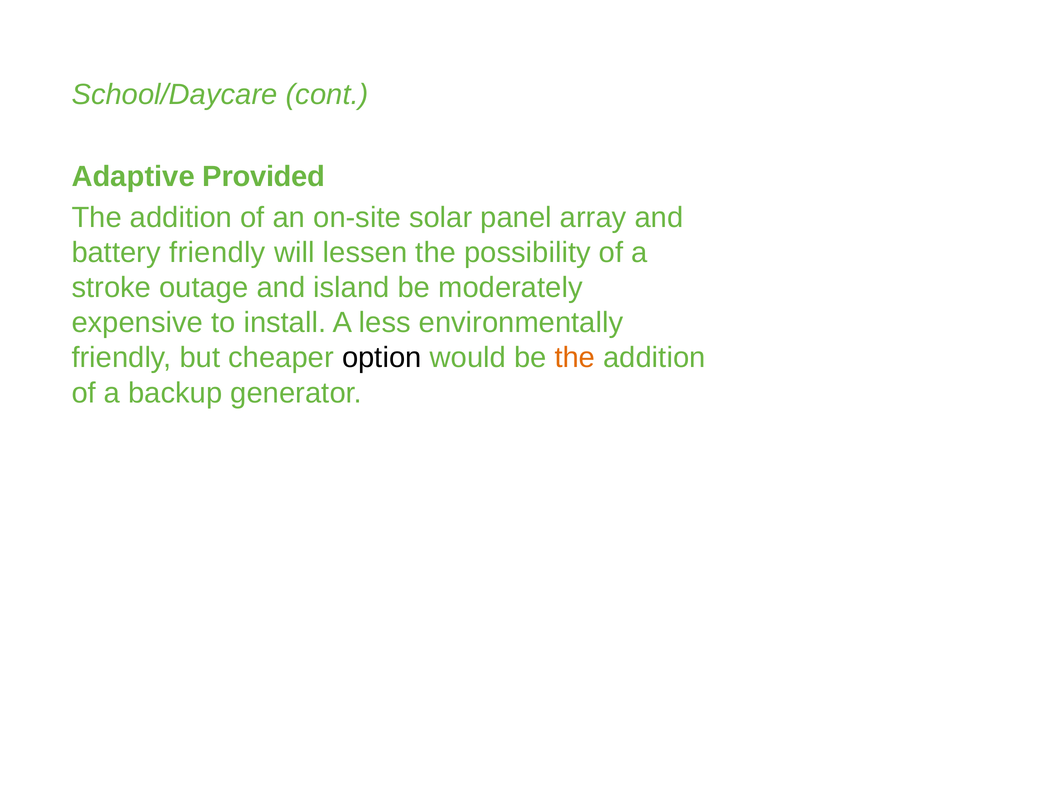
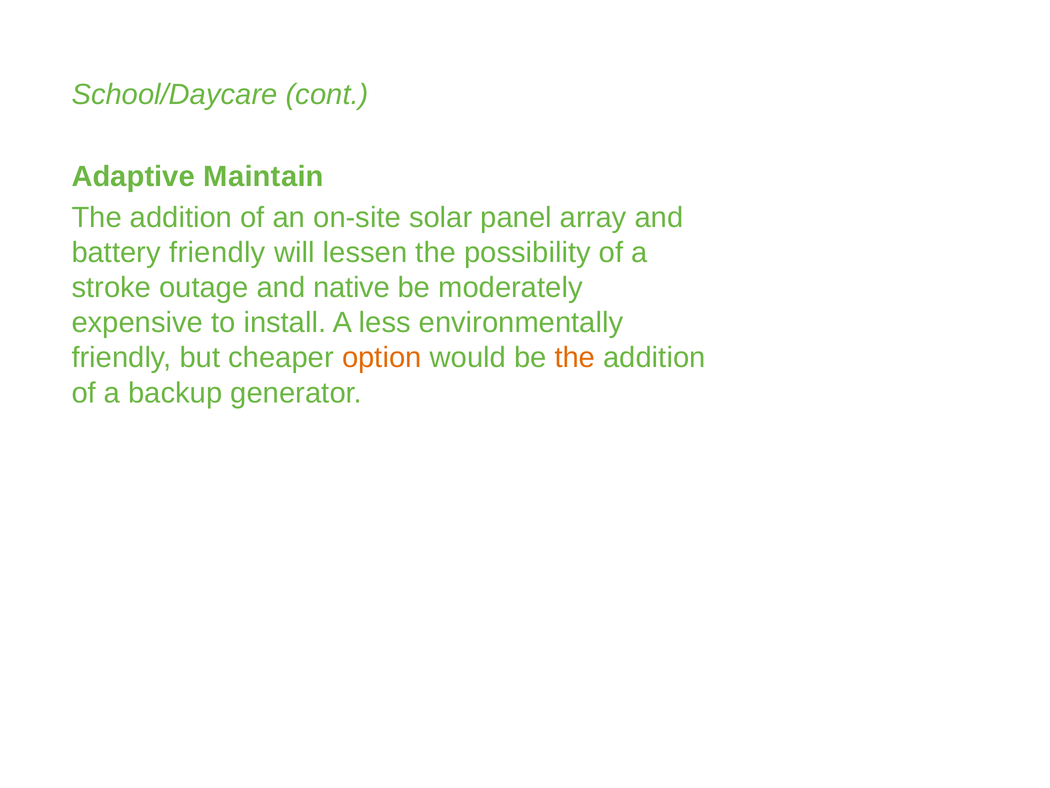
Provided: Provided -> Maintain (264, 177)
island: island -> native (352, 288)
option colour: black -> orange (382, 358)
